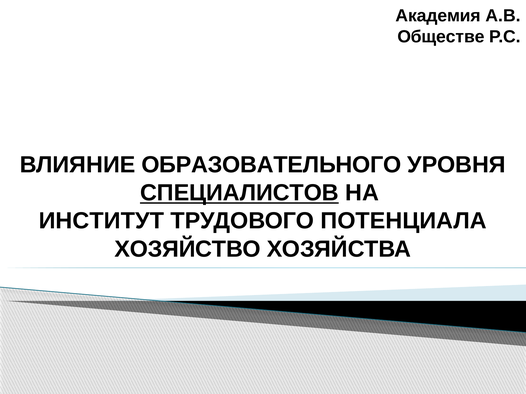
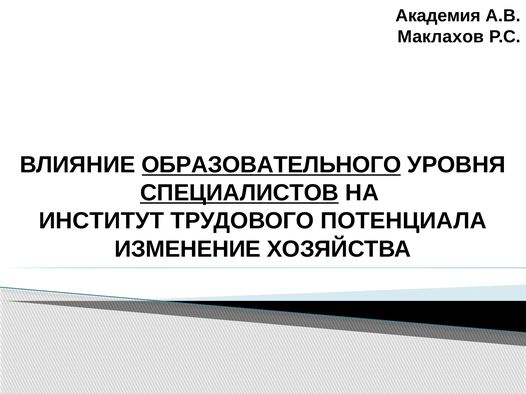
Обществе: Обществе -> Маклахов (441, 37)
ОБРАЗОВАТЕЛЬНОГО underline: none -> present (271, 165)
ХОЗЯЙСТВО: ХОЗЯЙСТВО -> ИЗМЕНЕНИЕ (188, 249)
